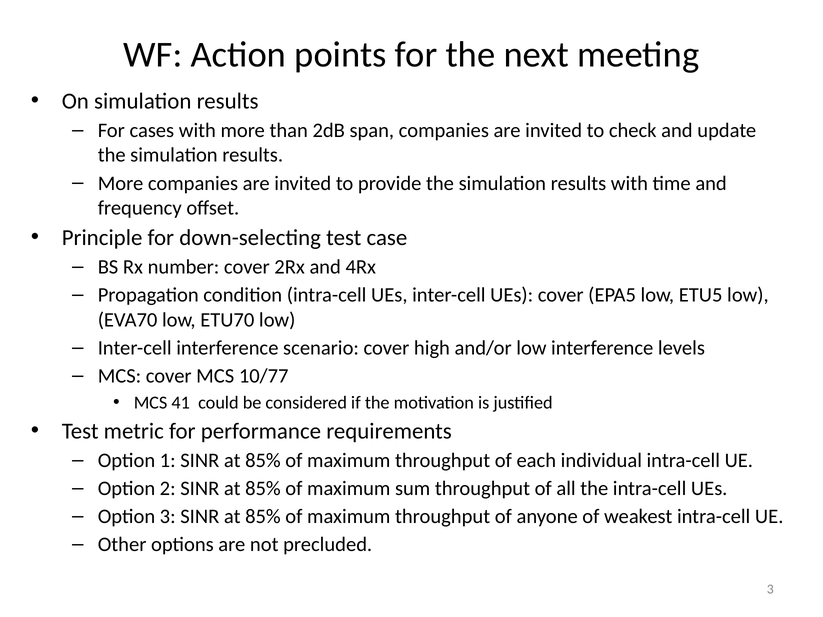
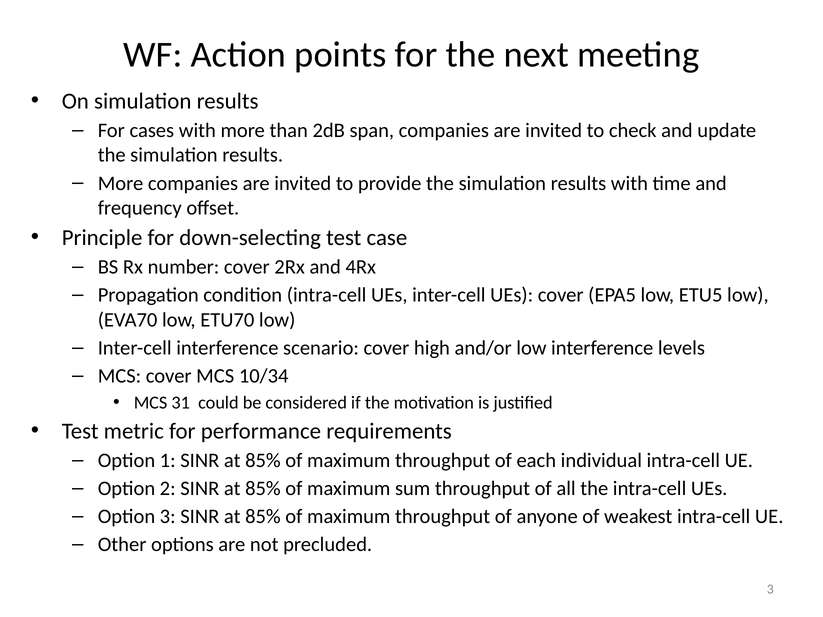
10/77: 10/77 -> 10/34 (264, 376)
41: 41 -> 31 (181, 403)
